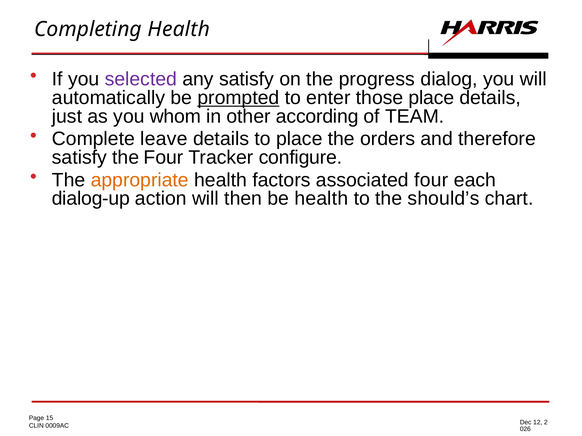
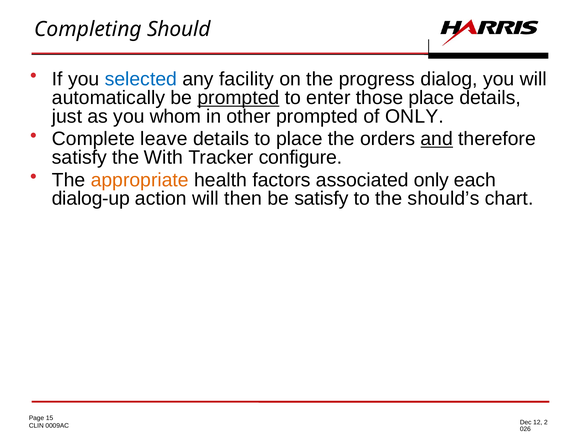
Completing Health: Health -> Should (179, 29)
selected colour: purple -> blue (141, 79)
any satisfy: satisfy -> facility (246, 79)
other according: according -> prompted (317, 117)
of TEAM: TEAM -> ONLY (415, 117)
and underline: none -> present (437, 139)
the Four: Four -> With (163, 158)
associated four: four -> only (431, 180)
be health: health -> satisfy (321, 199)
